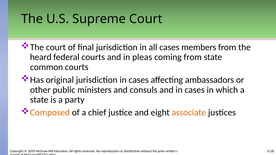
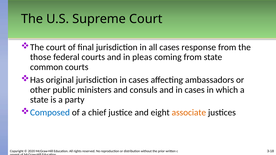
members: members -> response (199, 47)
heard: heard -> those (41, 57)
Composed colour: orange -> blue (50, 113)
